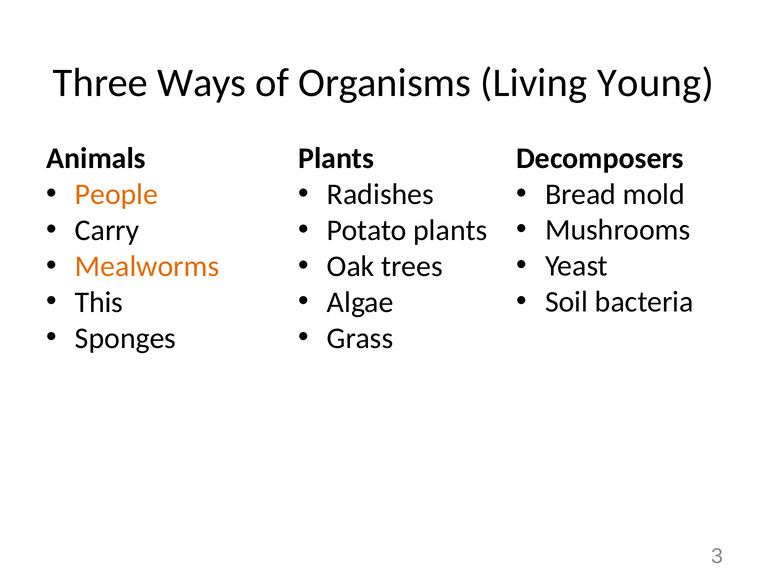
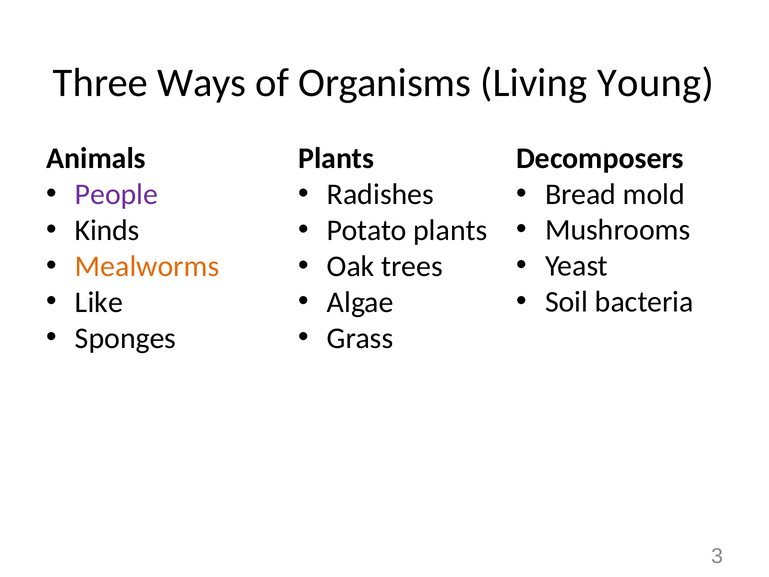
People colour: orange -> purple (116, 194)
Carry: Carry -> Kinds (107, 230)
This: This -> Like (99, 302)
